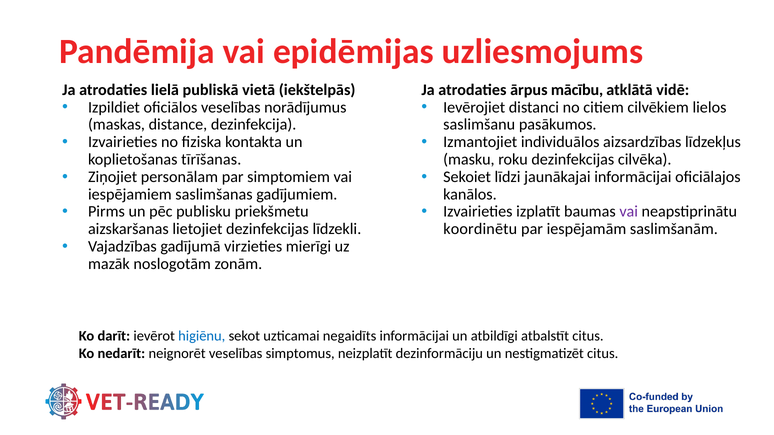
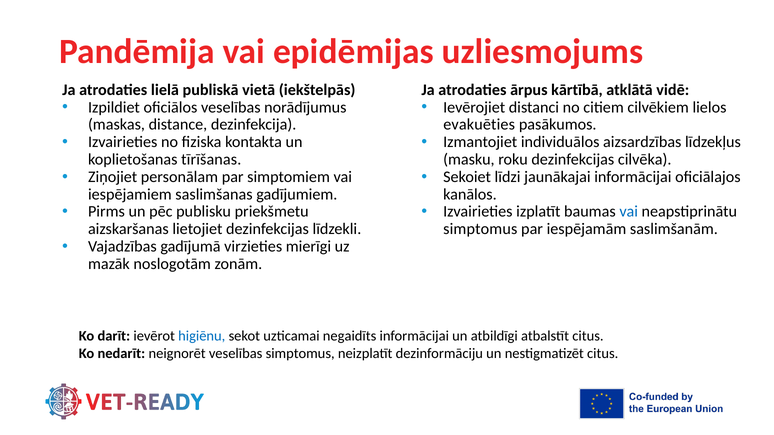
mācību: mācību -> kārtībā (577, 90)
saslimšanu: saslimšanu -> evakuēties (479, 125)
vai colour: purple -> blue (629, 212)
koordinētu: koordinētu -> simptomus (480, 229)
